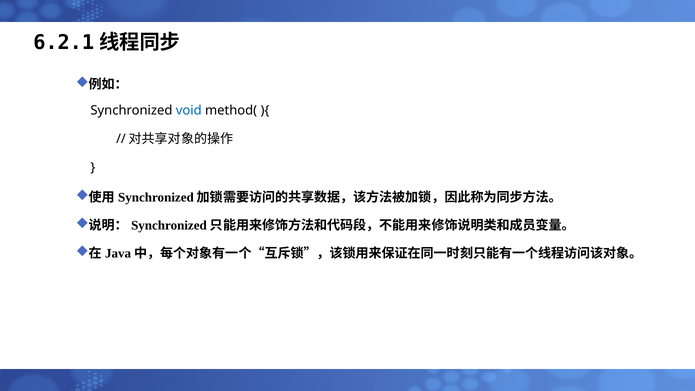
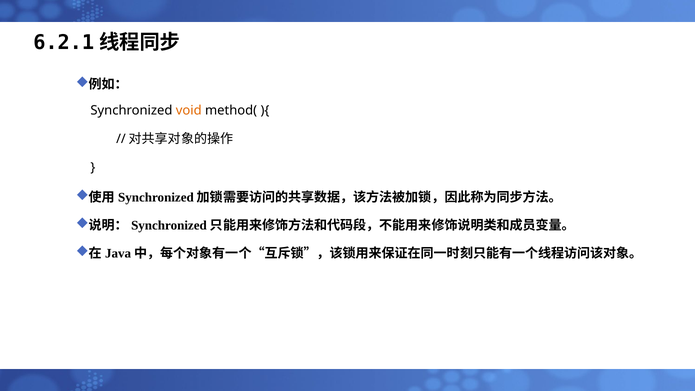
void colour: blue -> orange (189, 110)
